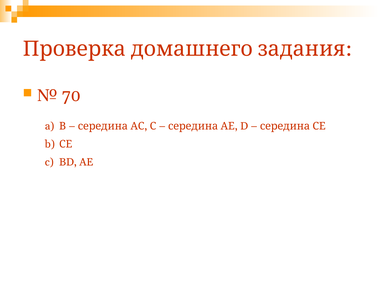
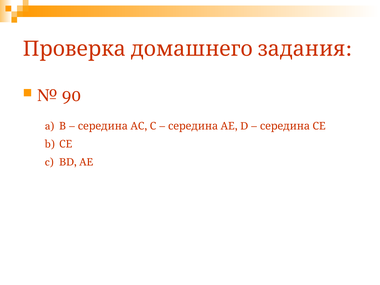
70: 70 -> 90 (72, 96)
